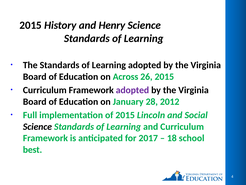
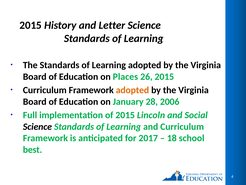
Henry: Henry -> Letter (112, 25)
Across: Across -> Places (125, 77)
adopted colour: purple -> orange (132, 90)
2012: 2012 -> 2006 (170, 101)
